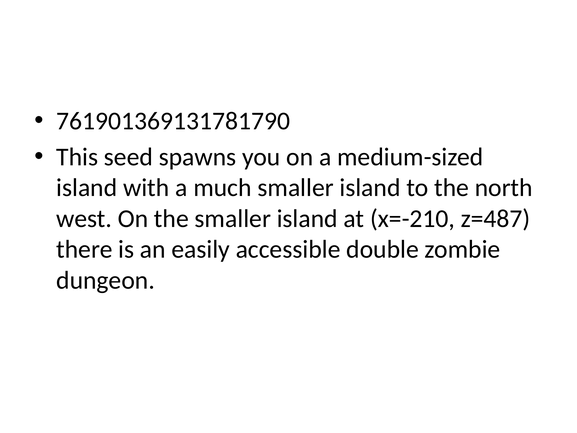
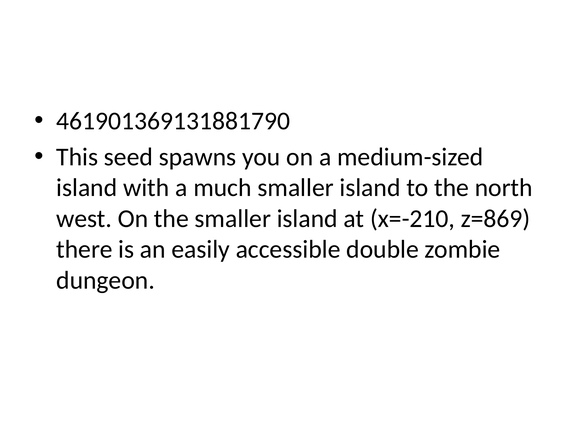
761901369131781790: 761901369131781790 -> 461901369131881790 (173, 121)
z=487: z=487 -> z=869 (496, 219)
